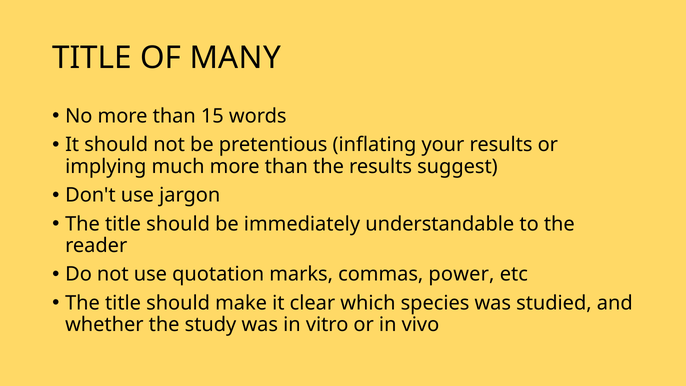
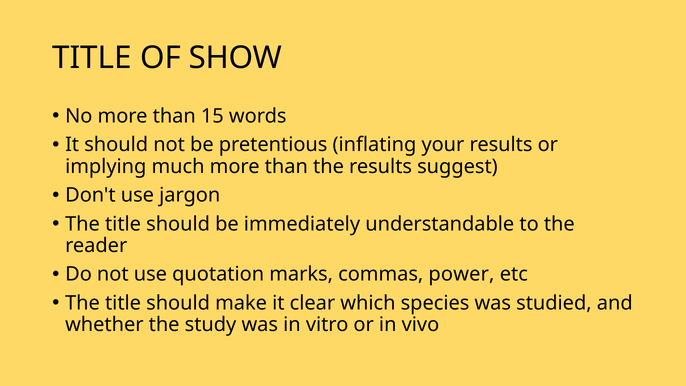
MANY: MANY -> SHOW (236, 58)
